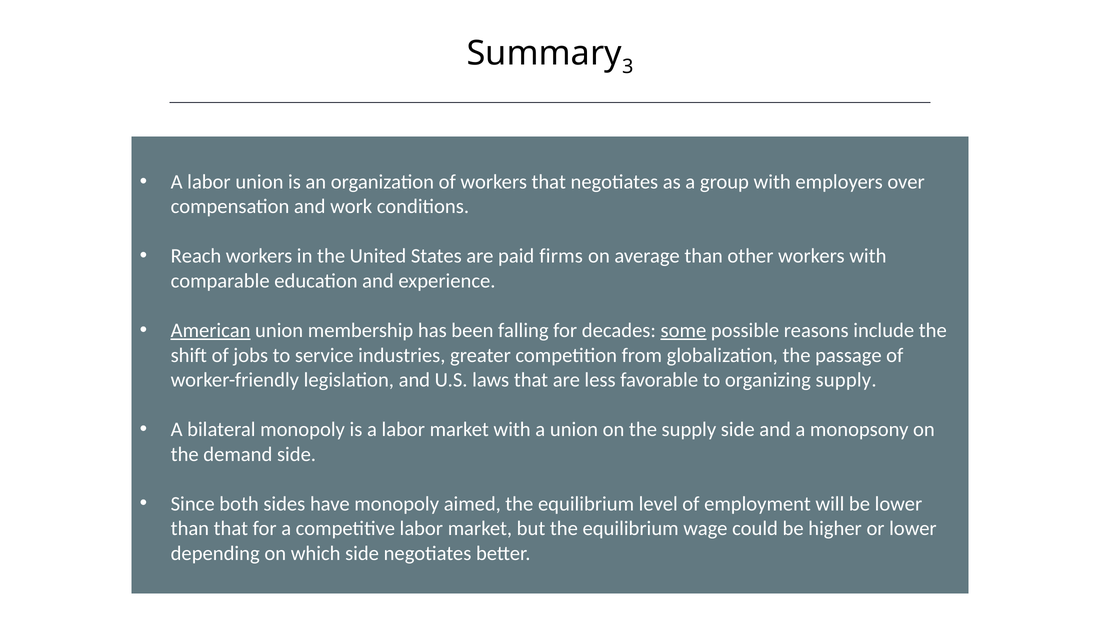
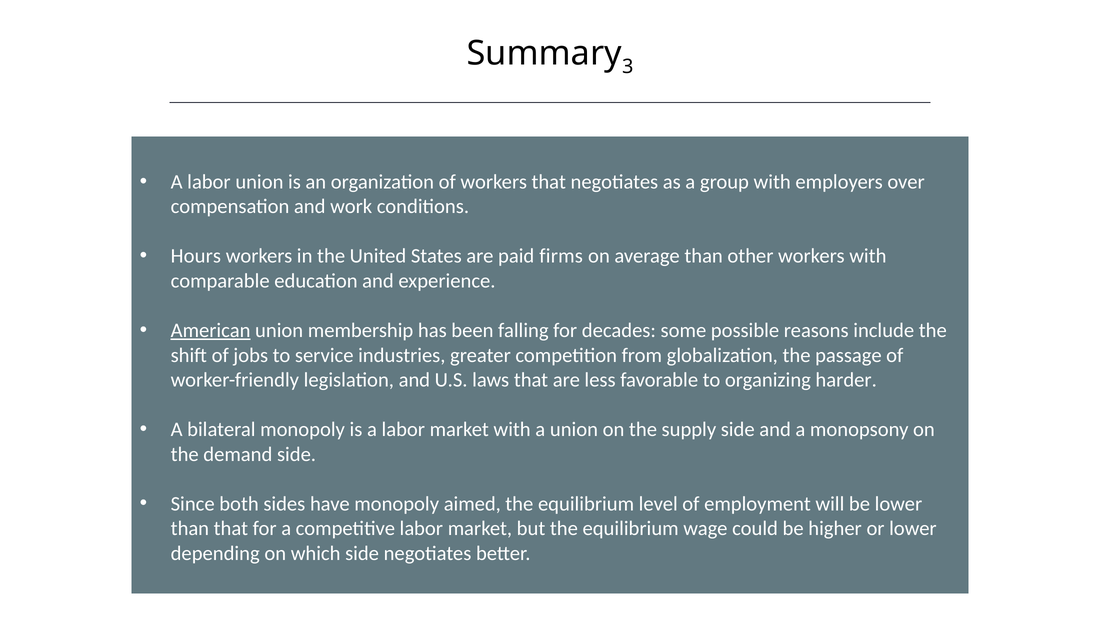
Reach: Reach -> Hours (196, 256)
some underline: present -> none (683, 330)
organizing supply: supply -> harder (846, 380)
